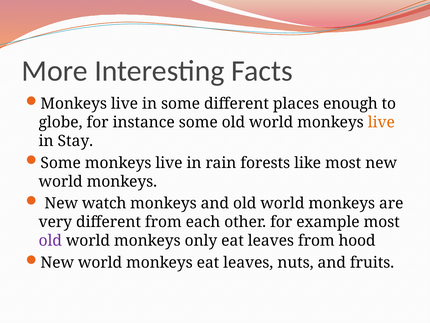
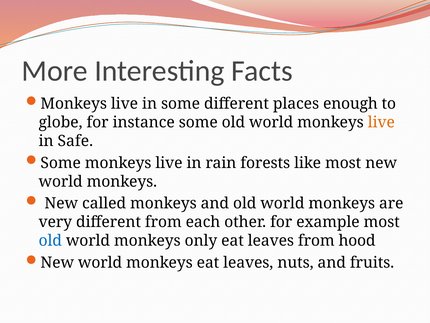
Stay: Stay -> Safe (75, 141)
watch: watch -> called (104, 203)
old colour: purple -> blue (50, 240)
